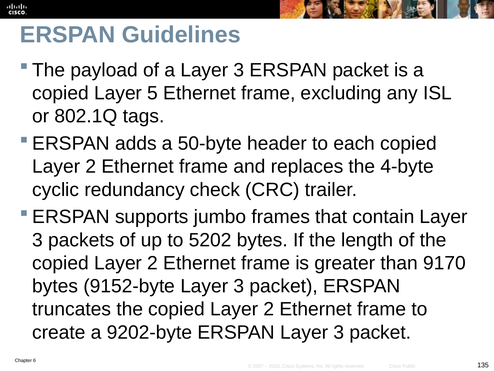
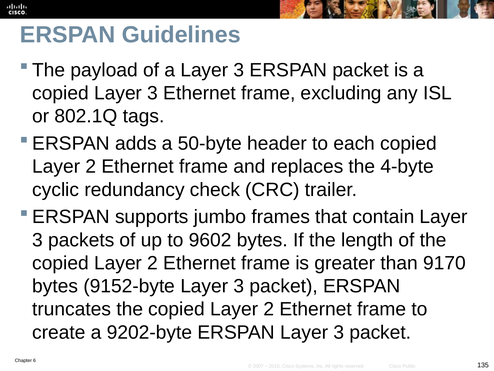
copied Layer 5: 5 -> 3 (153, 93)
5202: 5202 -> 9602 (210, 240)
